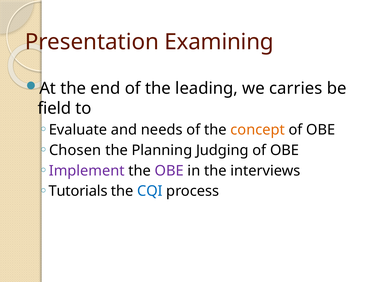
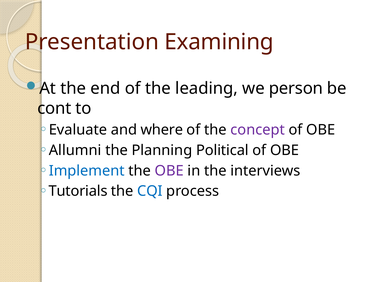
carries: carries -> person (296, 88)
field: field -> cont (54, 108)
needs: needs -> where (162, 130)
concept colour: orange -> purple (258, 130)
Chosen: Chosen -> Allumni (75, 150)
Judging: Judging -> Political (222, 150)
Implement colour: purple -> blue (87, 171)
